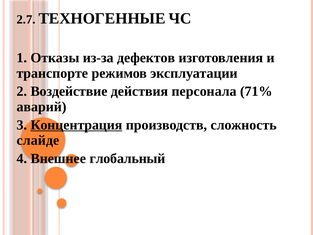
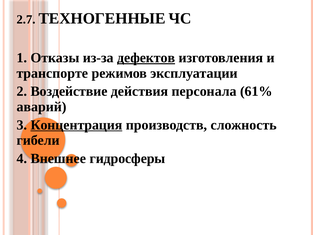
дефектов underline: none -> present (146, 58)
71%: 71% -> 61% (256, 91)
слайде: слайде -> гибели (38, 140)
глобальный: глобальный -> гидросферы (127, 158)
